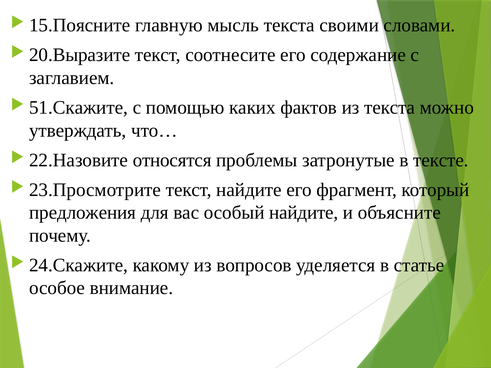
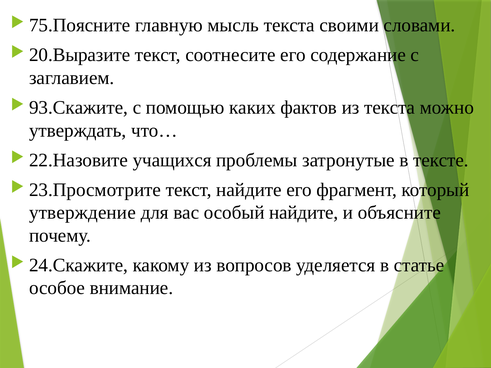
15.Поясните: 15.Поясните -> 75.Поясните (80, 25)
51.Скажите: 51.Скажите -> 93.Скажите (79, 108)
относятся: относятся -> учащихся (172, 160)
предложения: предложения -> утверждение (82, 213)
